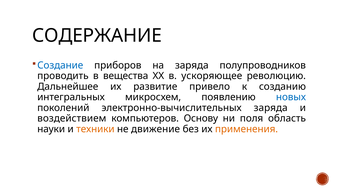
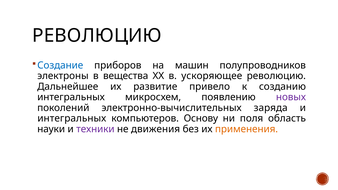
СОДЕРЖАНИЕ: СОДЕРЖАНИЕ -> РЕВОЛЮЦИЮ (97, 36)
на заряда: заряда -> машин (192, 65)
проводить: проводить -> электроны (63, 76)
новых colour: blue -> purple (291, 97)
воздействием: воздействием -> интегральных (72, 118)
техники colour: orange -> purple (95, 129)
движение: движение -> движения (156, 129)
